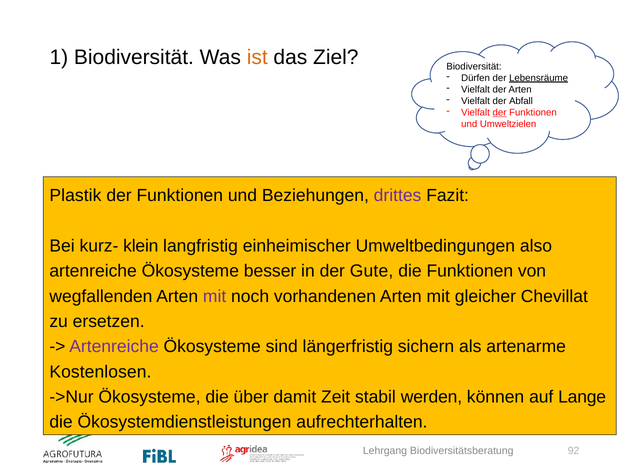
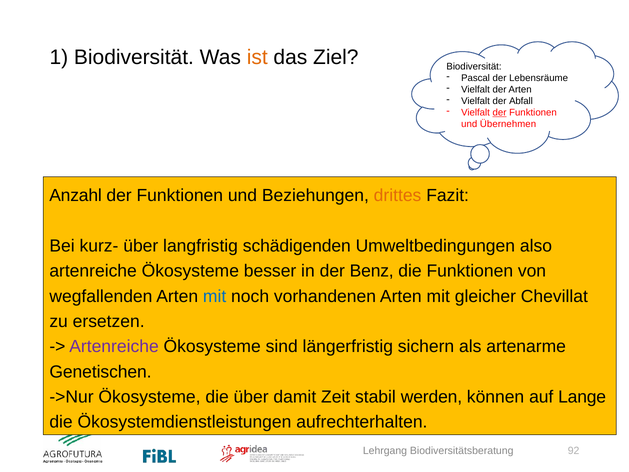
Dürfen: Dürfen -> Pascal (476, 78)
Lebensräume underline: present -> none (539, 78)
Umweltzielen: Umweltzielen -> Übernehmen (508, 124)
Plastik: Plastik -> Anzahl (76, 196)
drittes colour: purple -> orange (398, 196)
kurz- klein: klein -> über (141, 246)
einheimischer: einheimischer -> schädigenden (297, 246)
Gute: Gute -> Benz (372, 271)
mit colour: purple -> blue (215, 296)
Kostenlosen: Kostenlosen -> Genetischen (101, 372)
